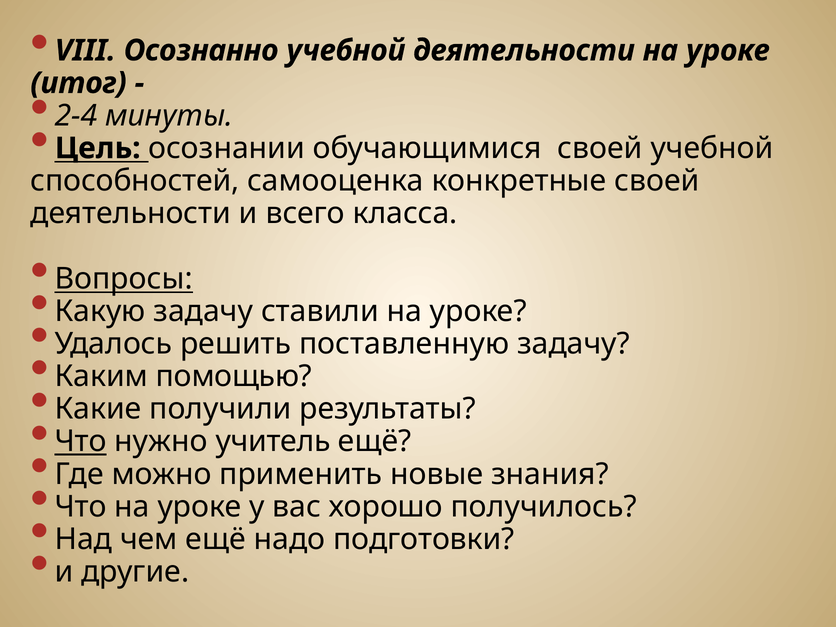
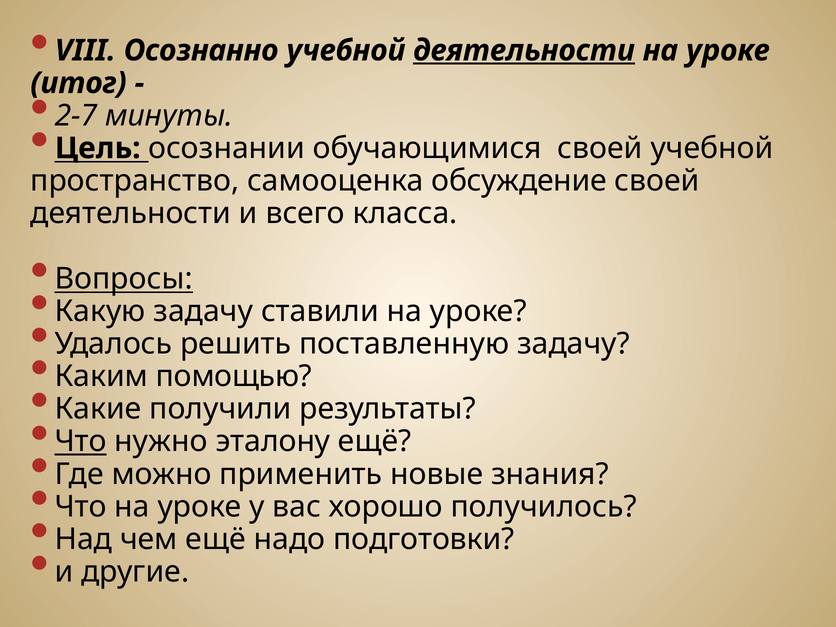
деятельности underline: none -> present (524, 50)
2-4: 2-4 -> 2-7 (76, 116)
способностей: способностей -> пространство (135, 181)
конкретные: конкретные -> обсуждение (519, 181)
учитель: учитель -> эталону (273, 441)
